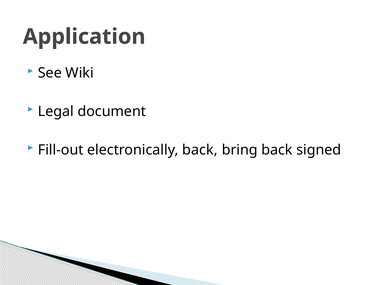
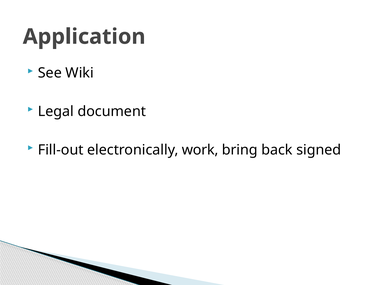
electronically back: back -> work (200, 150)
